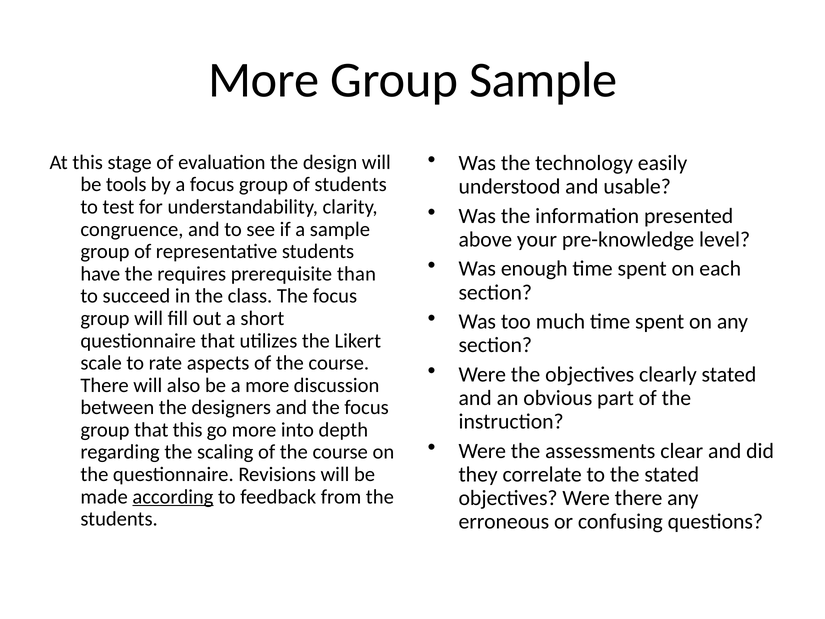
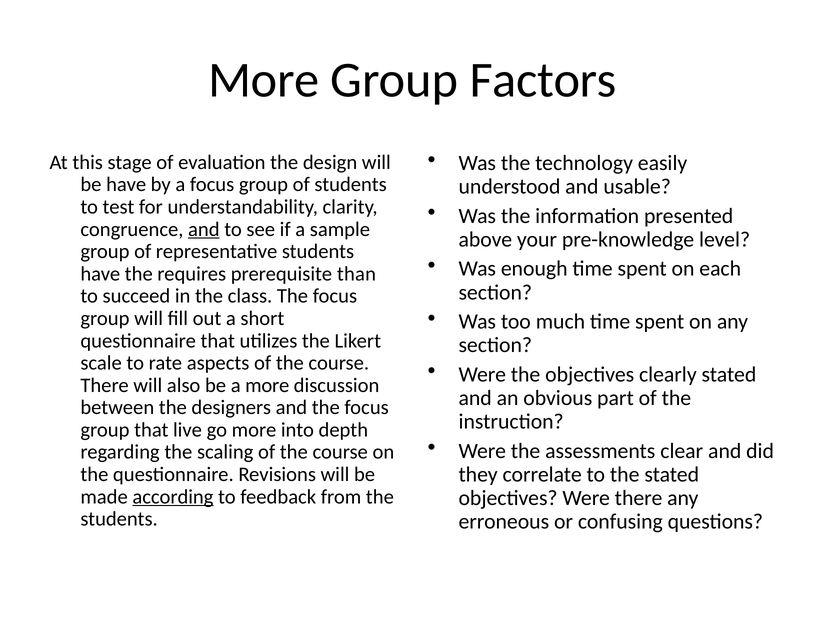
Group Sample: Sample -> Factors (543, 80)
be tools: tools -> have (126, 185)
and underline: none -> present (204, 229)
that this: this -> live (188, 430)
